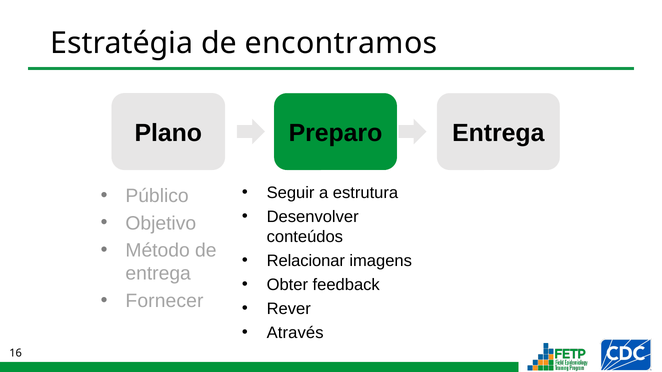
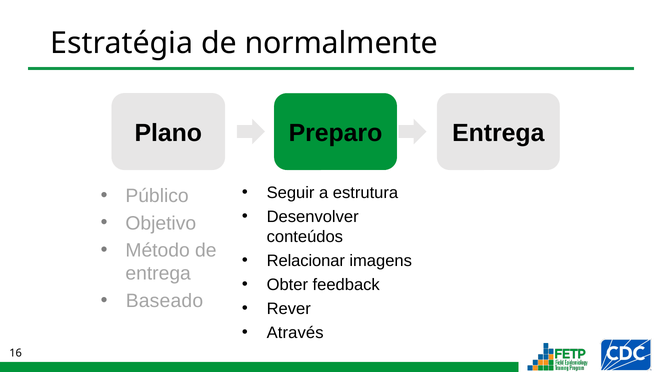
encontramos: encontramos -> normalmente (341, 43)
Fornecer: Fornecer -> Baseado (164, 301)
